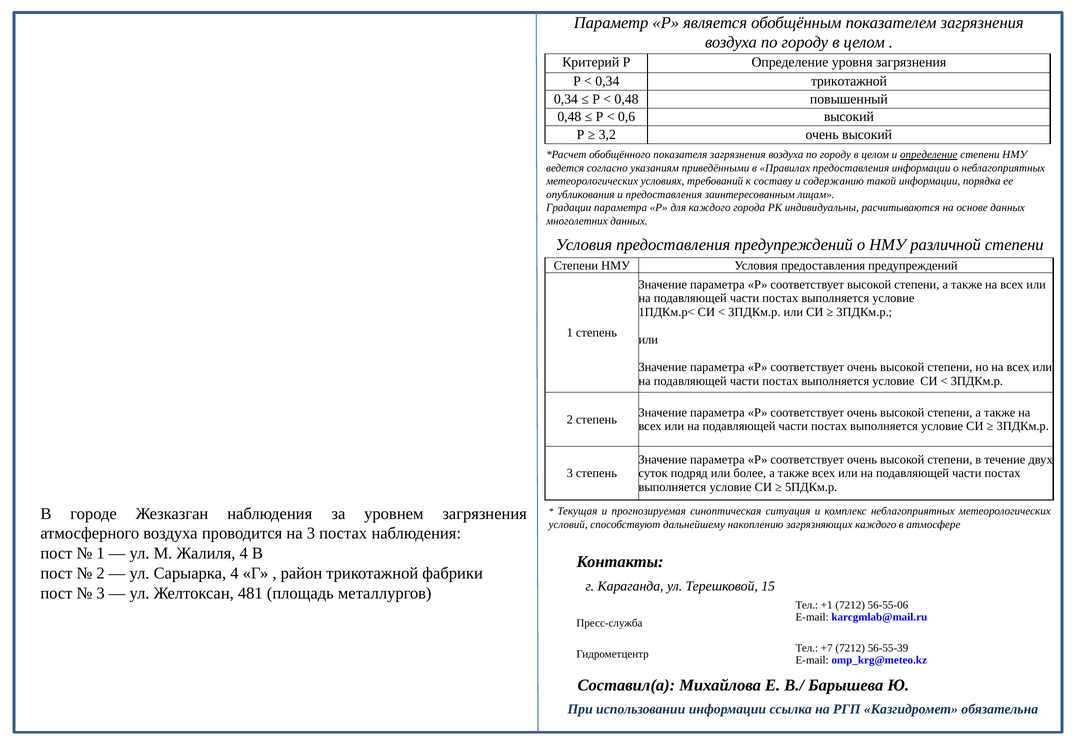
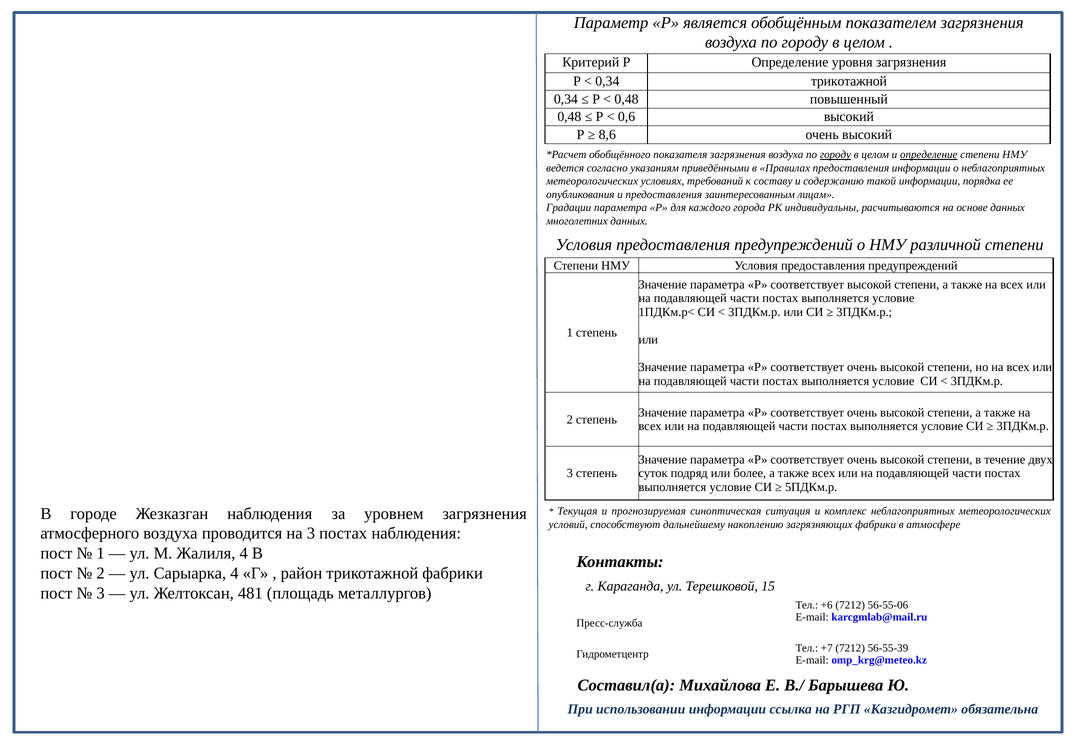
3,2: 3,2 -> 8,6 (607, 135)
городу underline: none -> present (835, 155)
загрязняющих каждого: каждого -> фабрики (876, 524)
+1: +1 -> +6 (827, 605)
